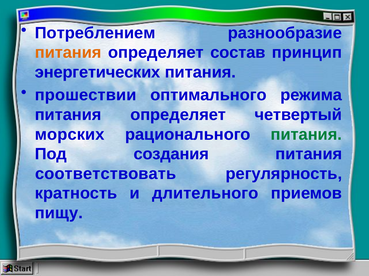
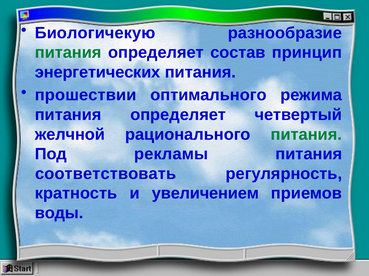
Потреблением: Потреблением -> Биологичекую (95, 33)
питания colour: orange -> green (68, 53)
морских: морских -> желчной (70, 135)
создания: создания -> рекламы (171, 154)
длительного: длительного -> увеличением (205, 194)
пищу: пищу -> воды (59, 213)
